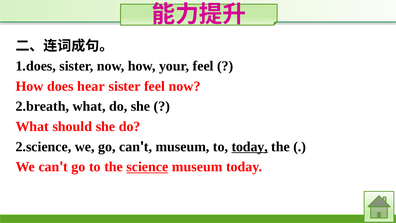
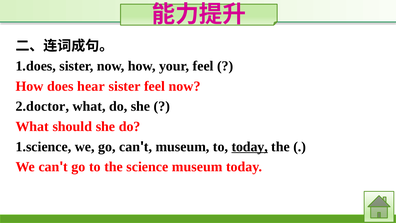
2.breath: 2.breath -> 2.doctor (42, 106)
2.science: 2.science -> 1.science (43, 146)
science underline: present -> none (147, 167)
